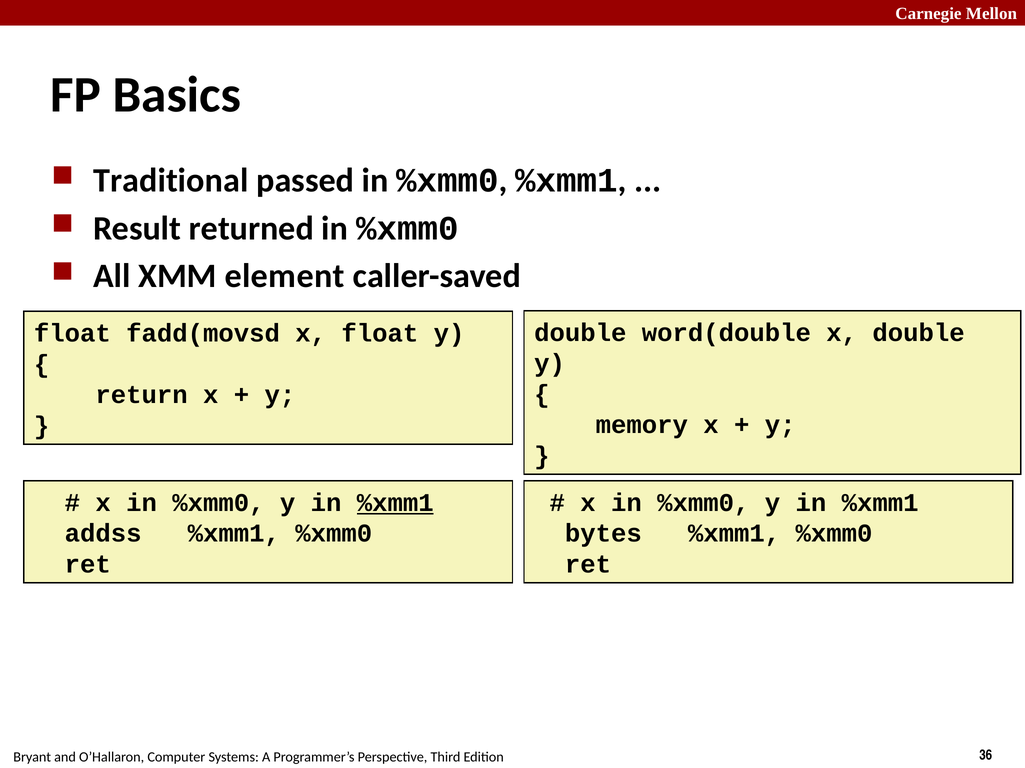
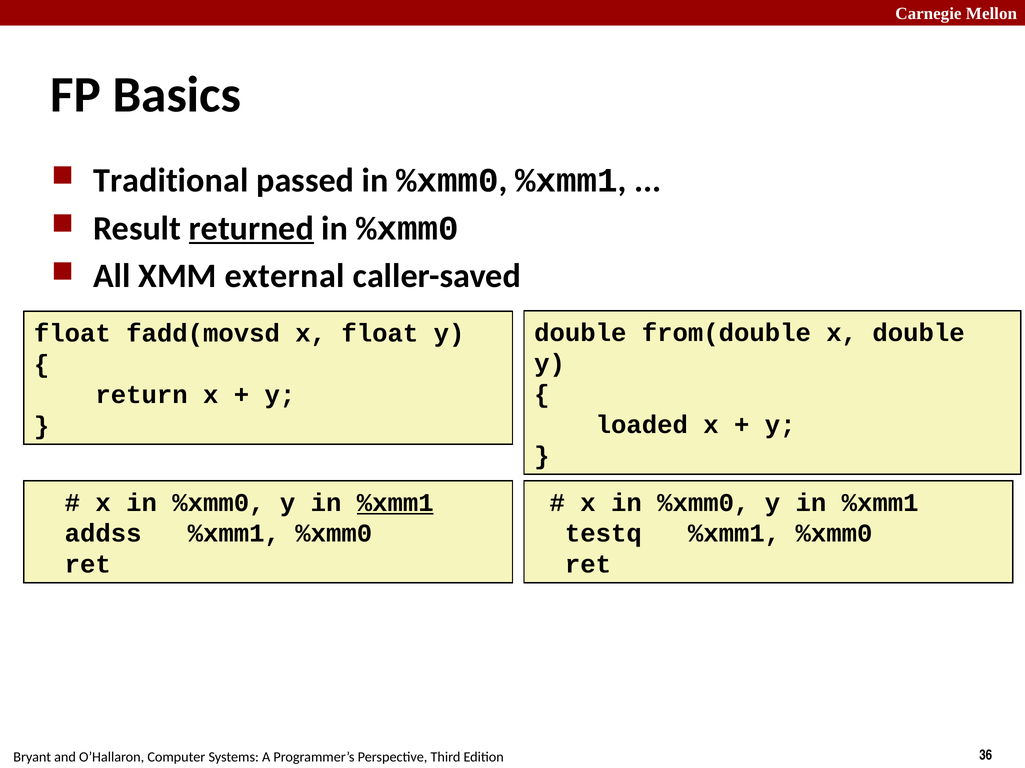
returned underline: none -> present (251, 229)
element: element -> external (285, 276)
word(double: word(double -> from(double (726, 333)
memory: memory -> loaded (642, 425)
bytes: bytes -> testq (603, 534)
